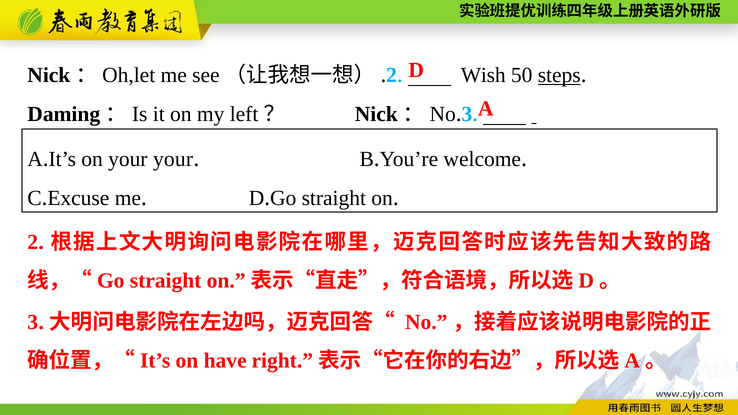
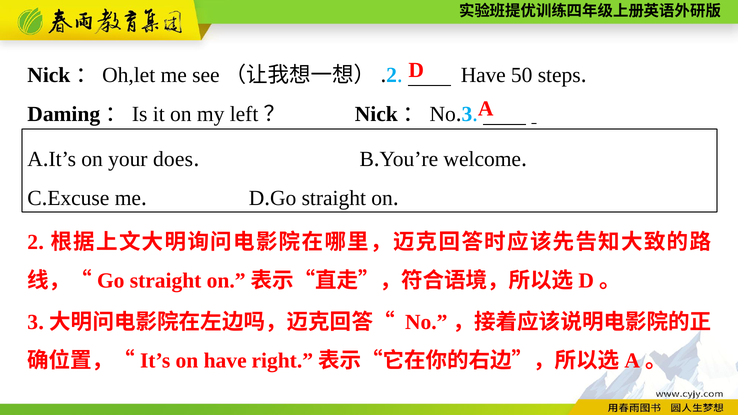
Wish: Wish -> Have (483, 75)
steps underline: present -> none (559, 75)
your your: your -> does (173, 159)
